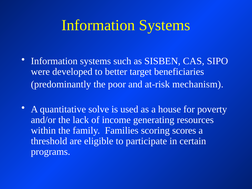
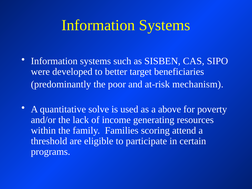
house: house -> above (170, 109)
scores: scores -> attend (184, 131)
